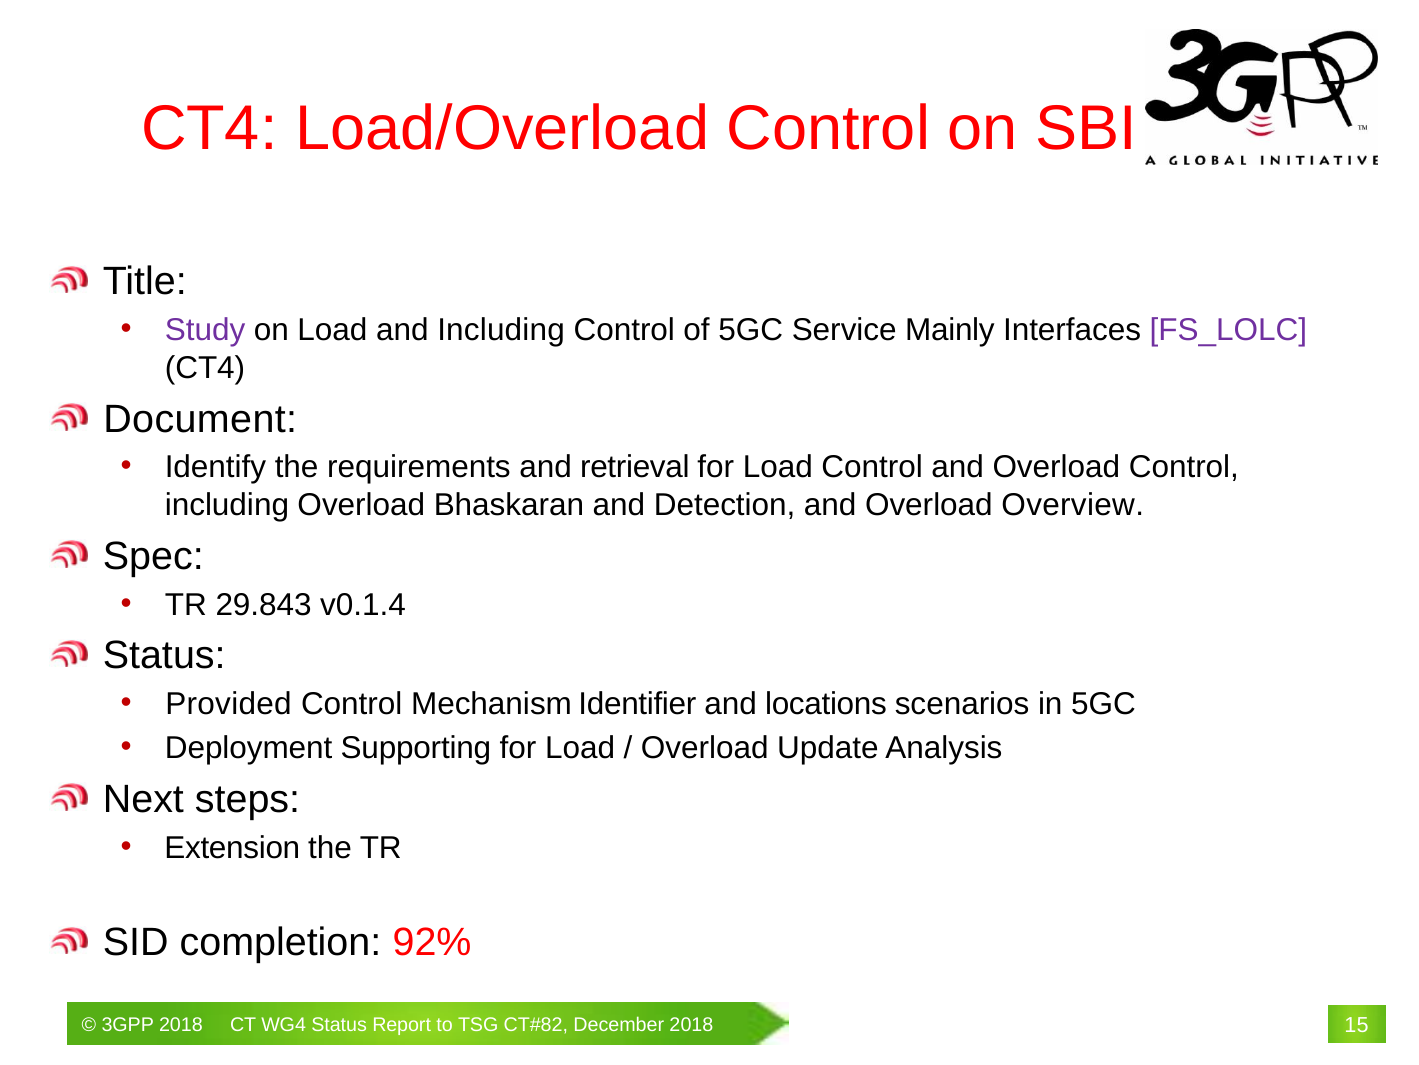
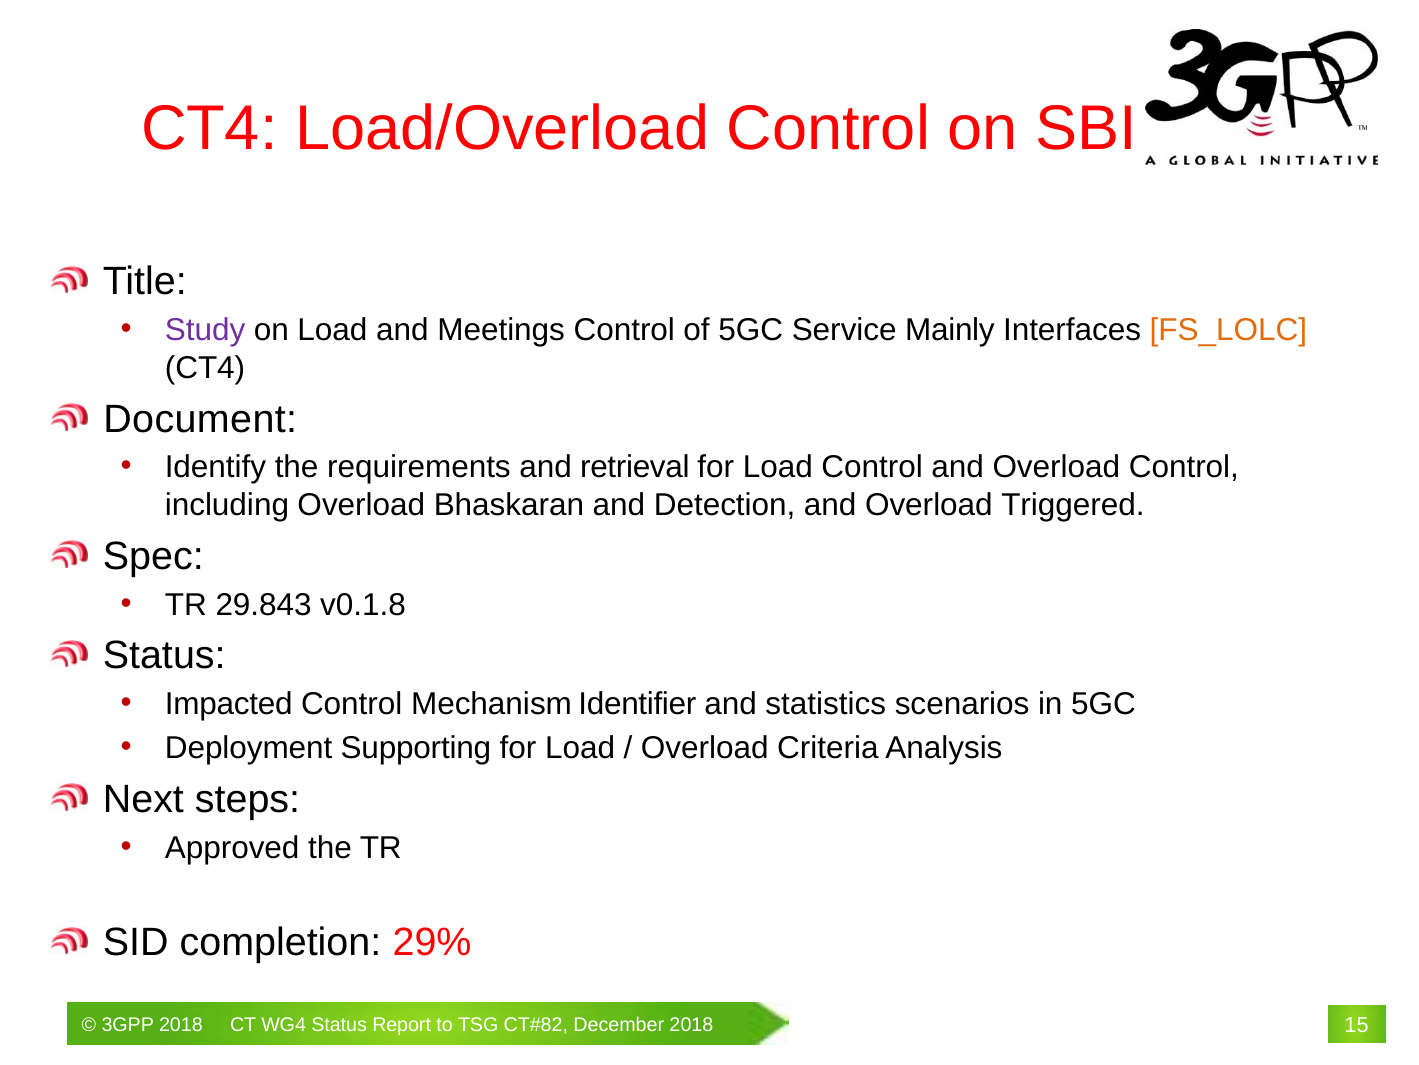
and Including: Including -> Meetings (501, 330)
FS_LOLC colour: purple -> orange (1228, 330)
Overview: Overview -> Triggered (1073, 505)
v0.1.4: v0.1.4 -> v0.1.8 (363, 604)
Provided: Provided -> Impacted (229, 704)
locations: locations -> statistics (826, 704)
Update: Update -> Criteria (828, 748)
Extension: Extension -> Approved (232, 847)
92%: 92% -> 29% (432, 942)
